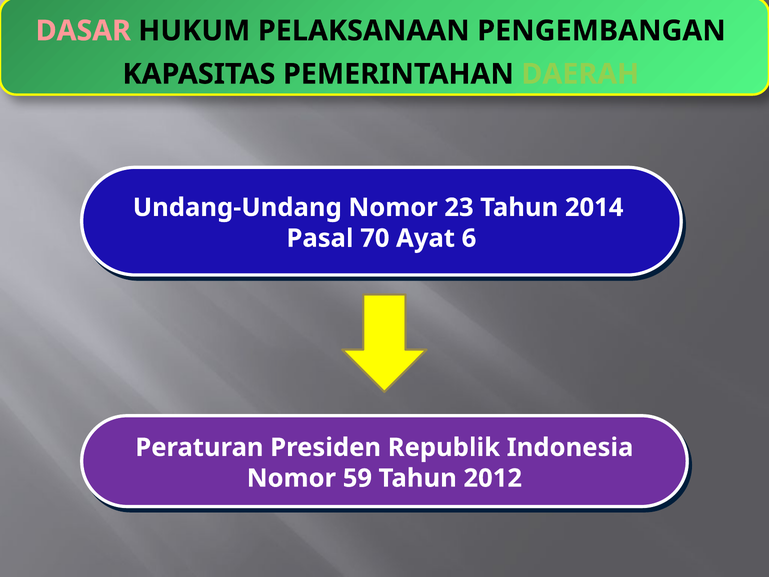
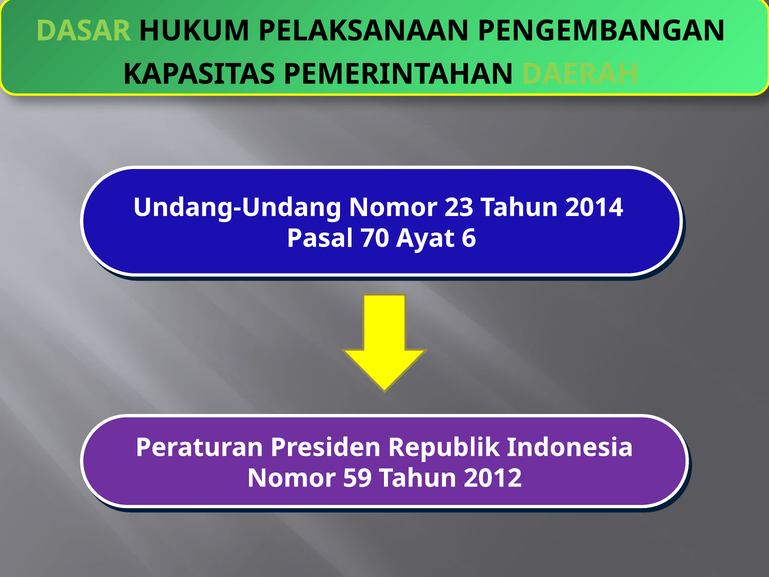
DASAR colour: pink -> light green (83, 31)
